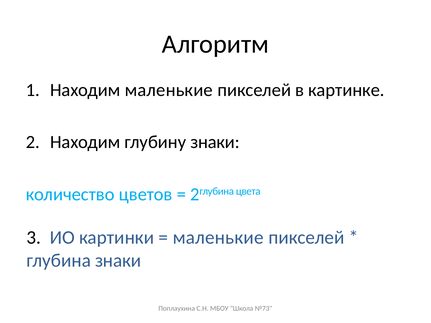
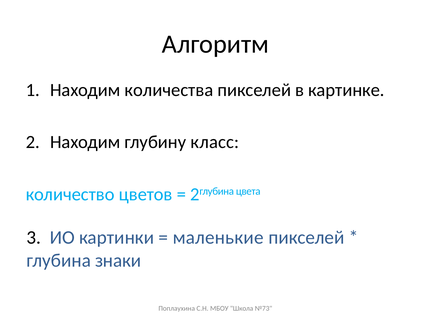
Находим маленькие: маленькие -> количества (169, 90)
глубину знаки: знаки -> класс (215, 142)
